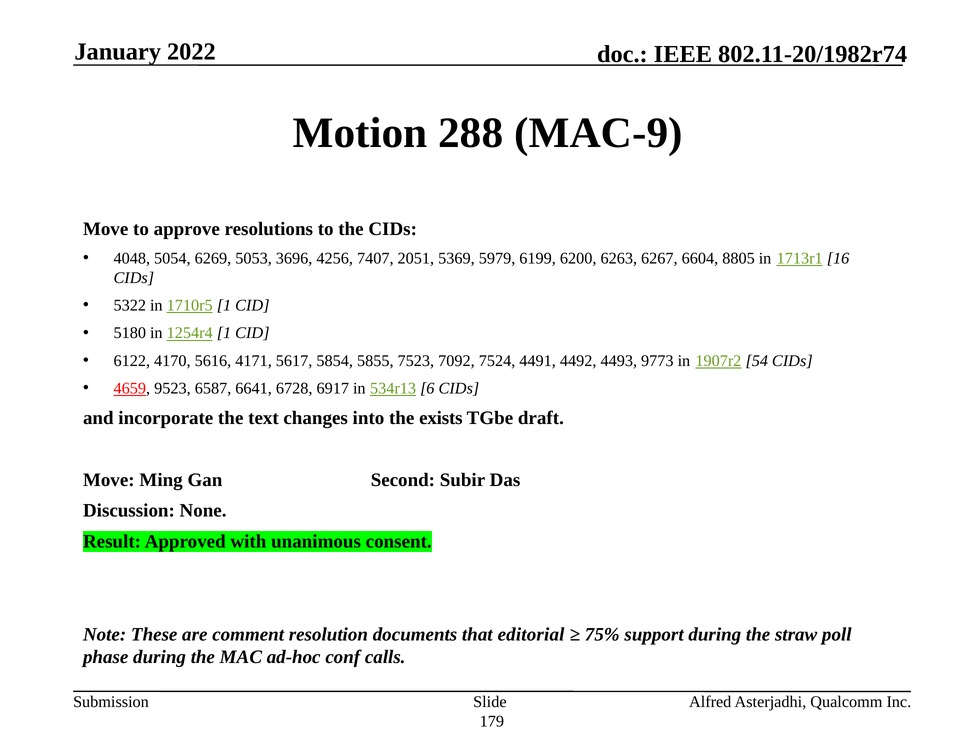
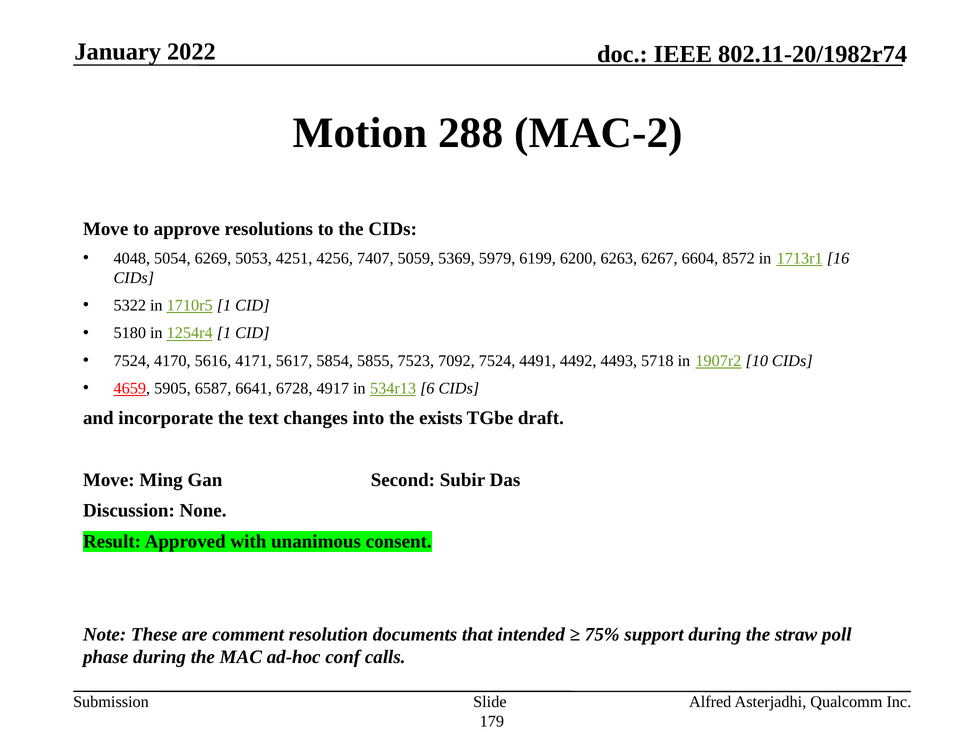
MAC-9: MAC-9 -> MAC-2 (599, 133)
3696: 3696 -> 4251 (294, 258)
2051: 2051 -> 5059 (416, 258)
8805: 8805 -> 8572 (739, 258)
6122: 6122 -> 7524 (132, 361)
9773: 9773 -> 5718 (657, 361)
54: 54 -> 10 (757, 361)
9523: 9523 -> 5905 (172, 388)
6917: 6917 -> 4917 (333, 388)
editorial: editorial -> intended (531, 634)
